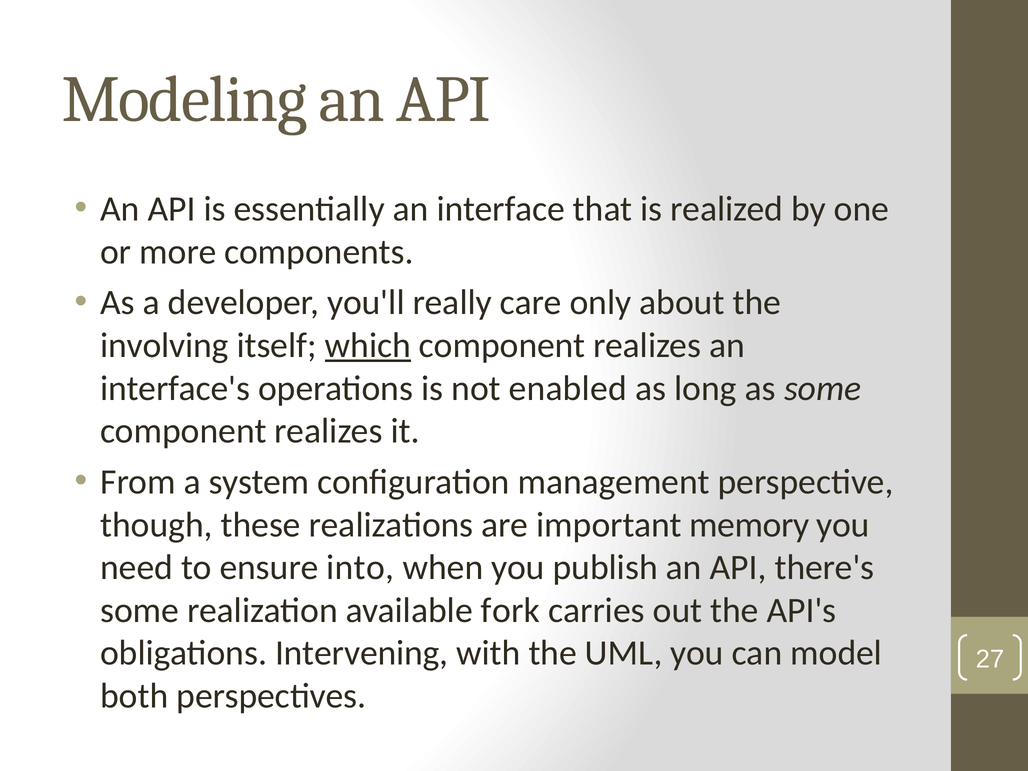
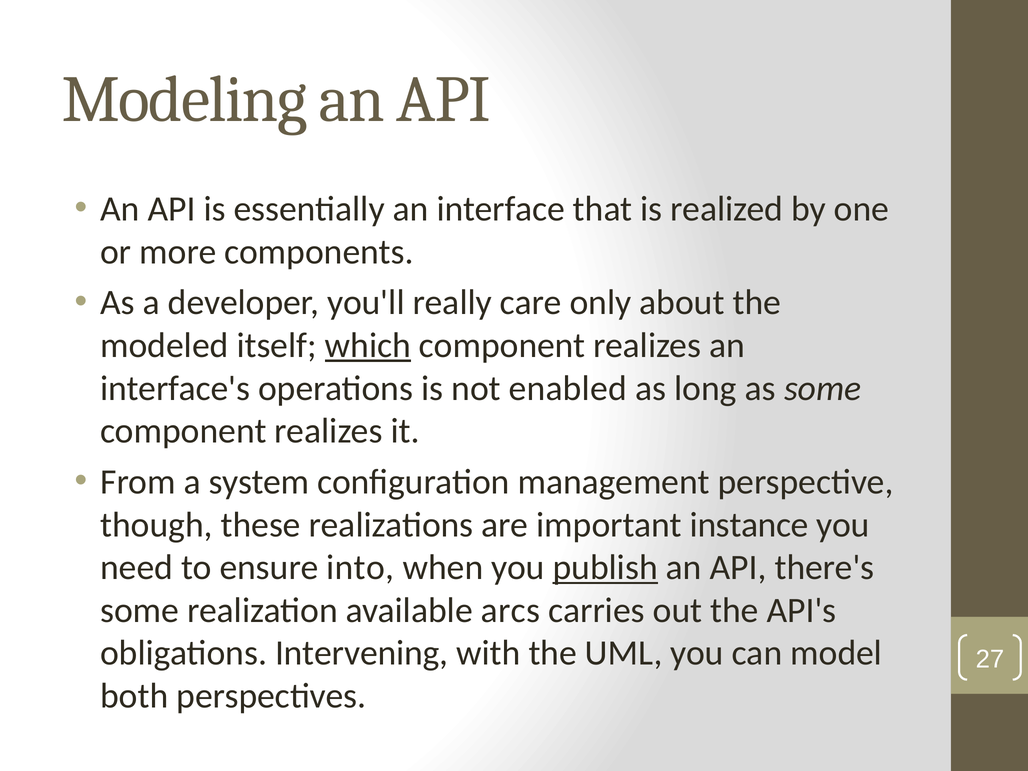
involving: involving -> modeled (164, 345)
memory: memory -> instance (749, 525)
publish underline: none -> present (605, 568)
fork: fork -> arcs (510, 610)
